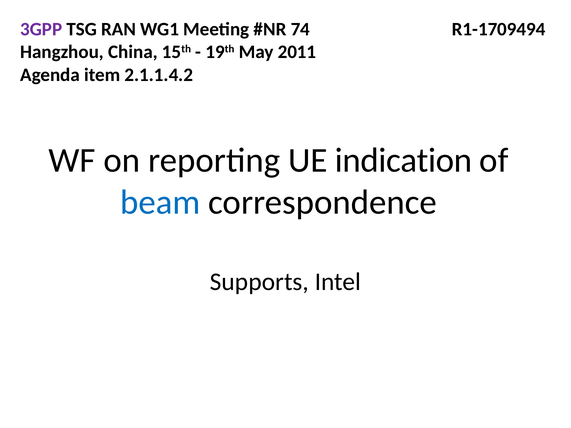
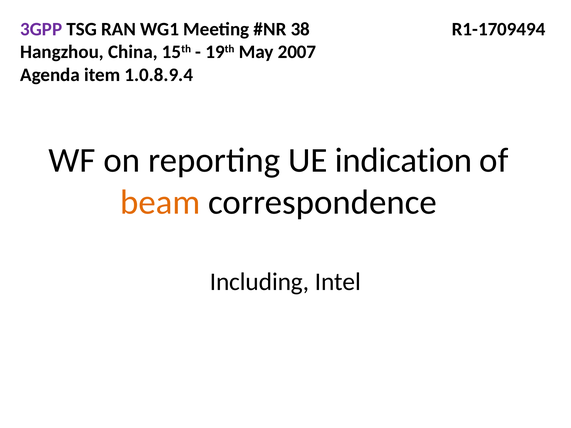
74: 74 -> 38 (300, 29)
2011: 2011 -> 2007 (297, 52)
2.1.1.4.2: 2.1.1.4.2 -> 1.0.8.9.4 (159, 75)
beam colour: blue -> orange (160, 202)
Supports: Supports -> Including (259, 282)
